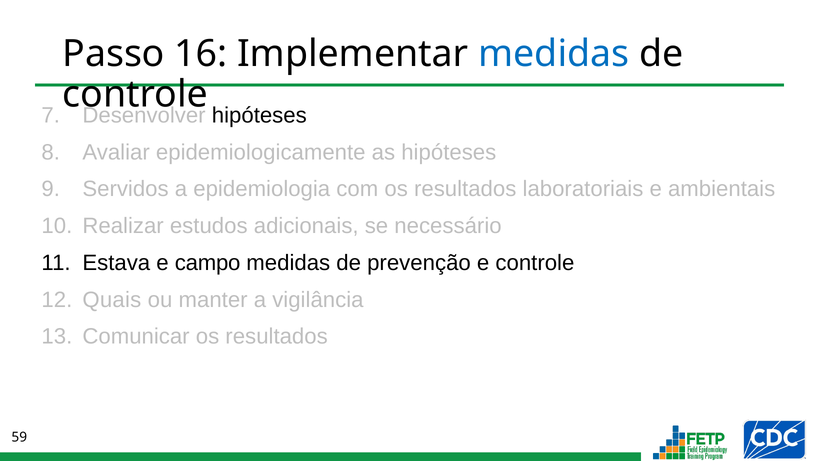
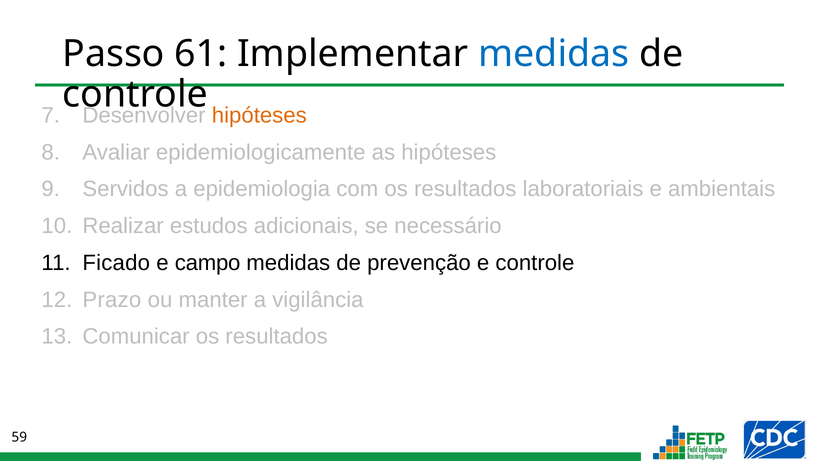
16: 16 -> 61 (201, 54)
hipóteses colour: black -> orange (259, 115)
Estava: Estava -> Ficado (116, 263)
Quais: Quais -> Prazo (112, 300)
